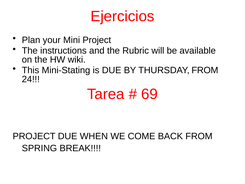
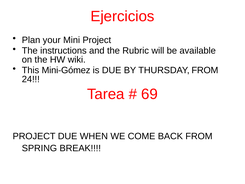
Mini-Stating: Mini-Stating -> Mini-Gómez (66, 70)
